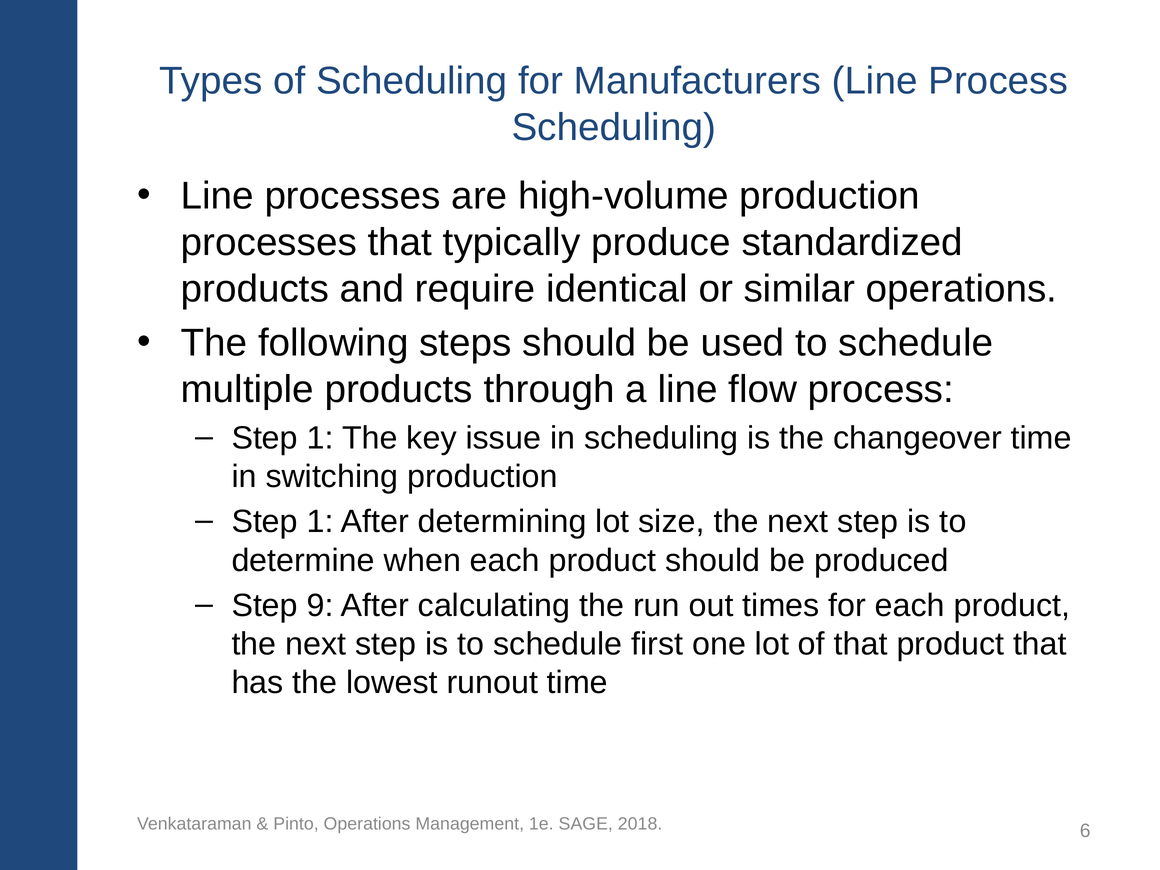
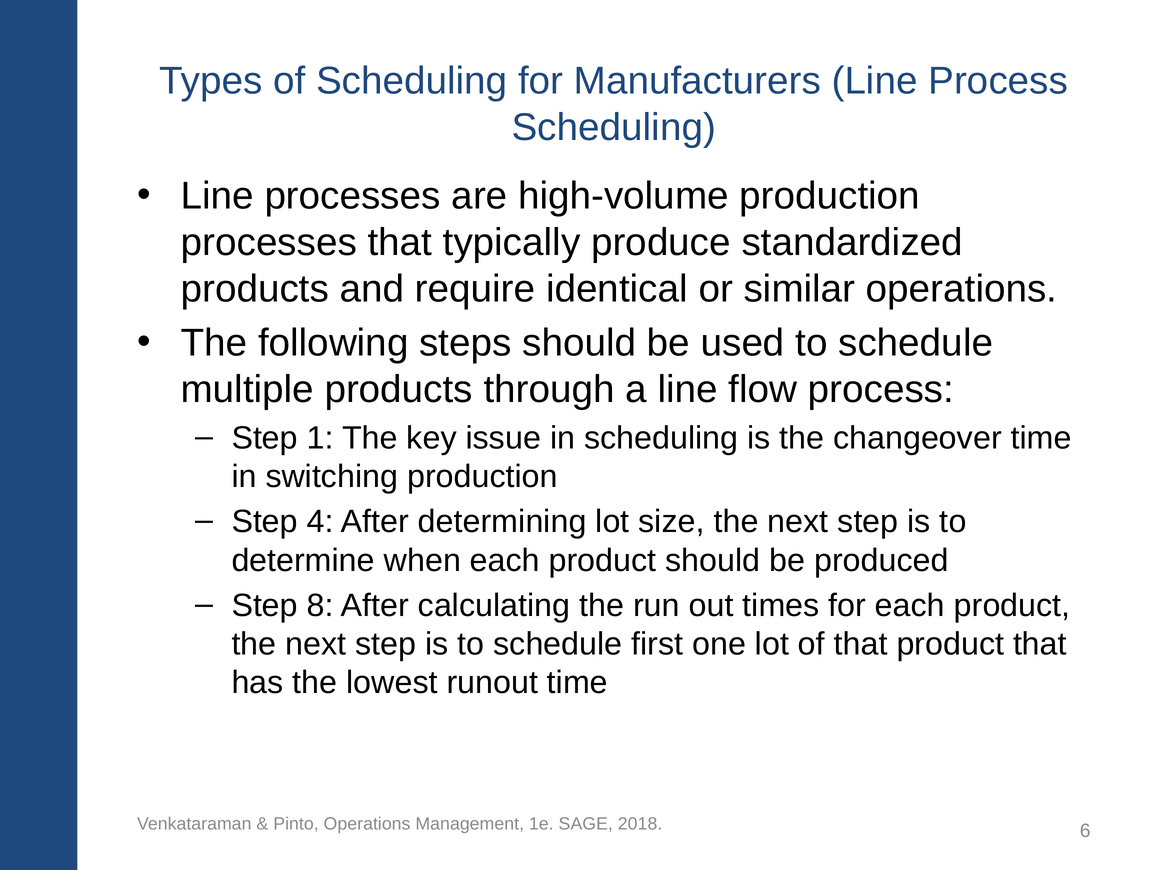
1: 1 -> 4 (320, 522)
9: 9 -> 8 (320, 605)
